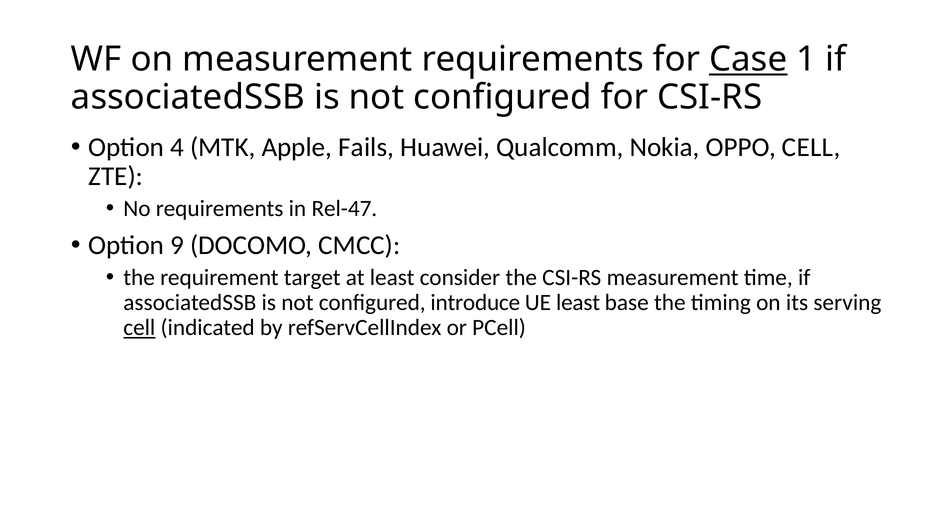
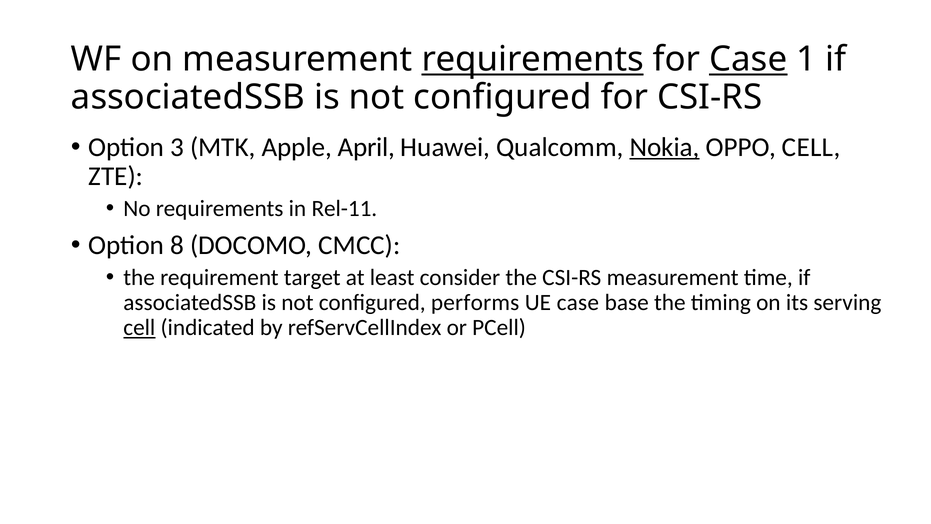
requirements underline: none -> present (533, 59)
4: 4 -> 3 (177, 147)
Fails: Fails -> April (366, 147)
Nokia underline: none -> present (665, 147)
Rel-47: Rel-47 -> Rel-11 (344, 208)
9: 9 -> 8 (177, 245)
introduce: introduce -> performs (475, 302)
UE least: least -> case (578, 302)
